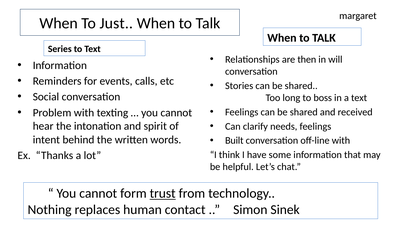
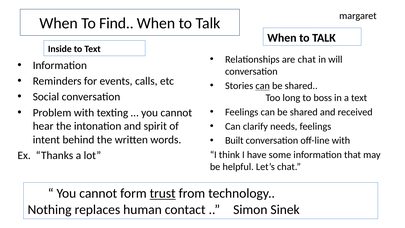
Just: Just -> Find (116, 23)
Series: Series -> Inside (60, 49)
are then: then -> chat (307, 59)
can underline: none -> present (263, 86)
